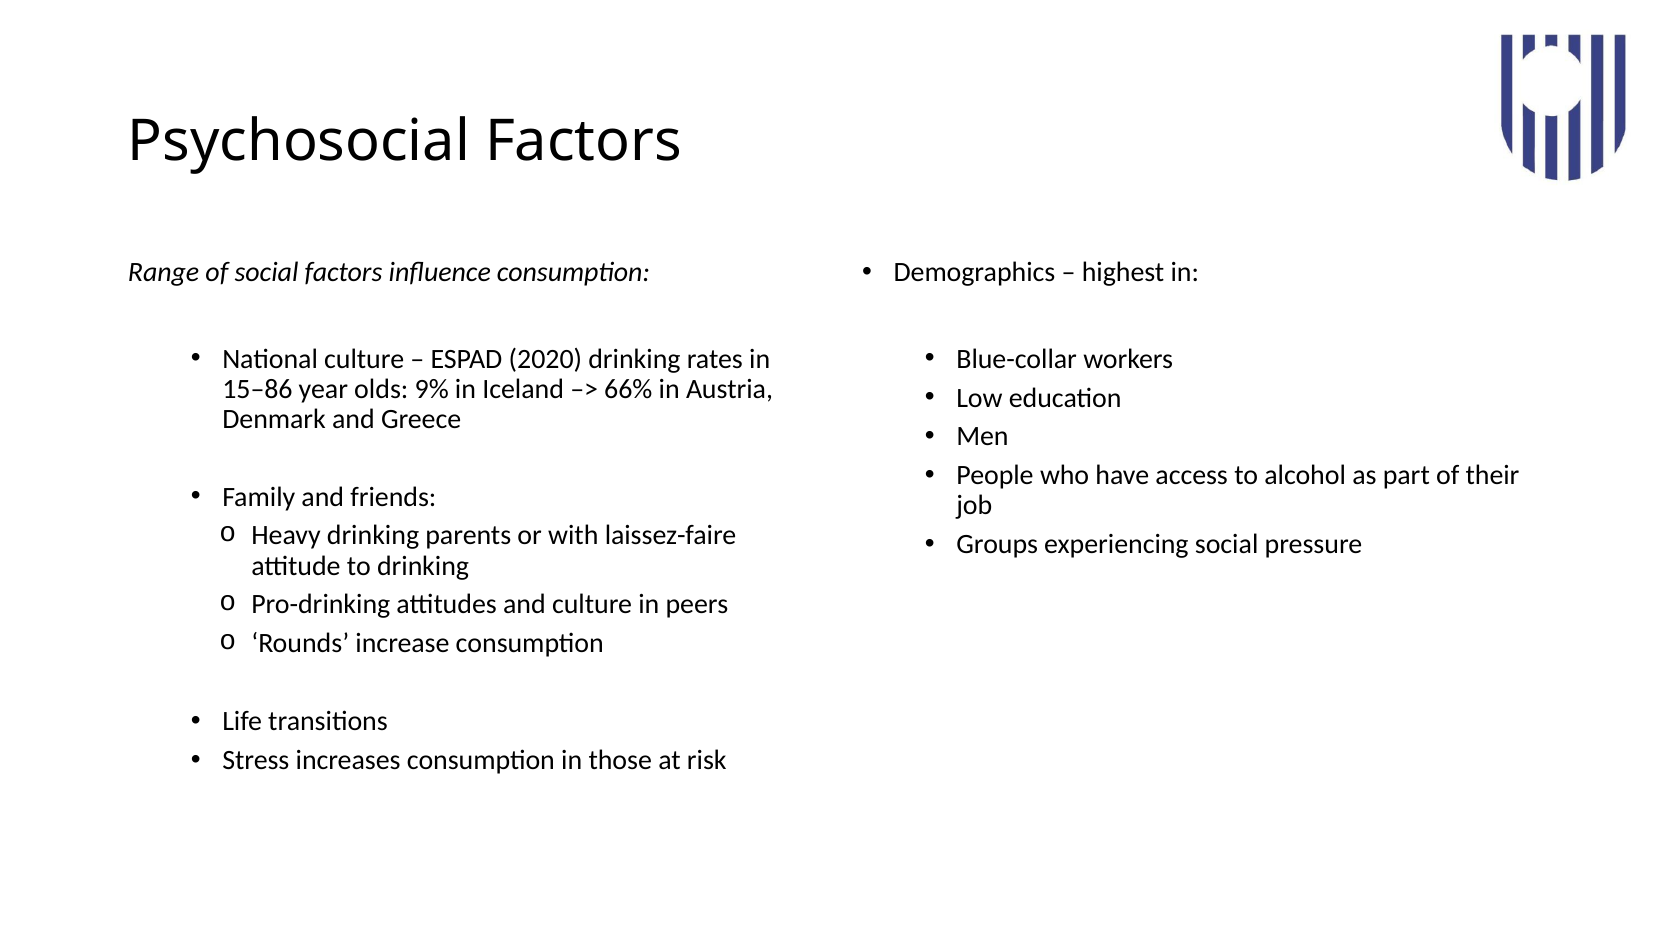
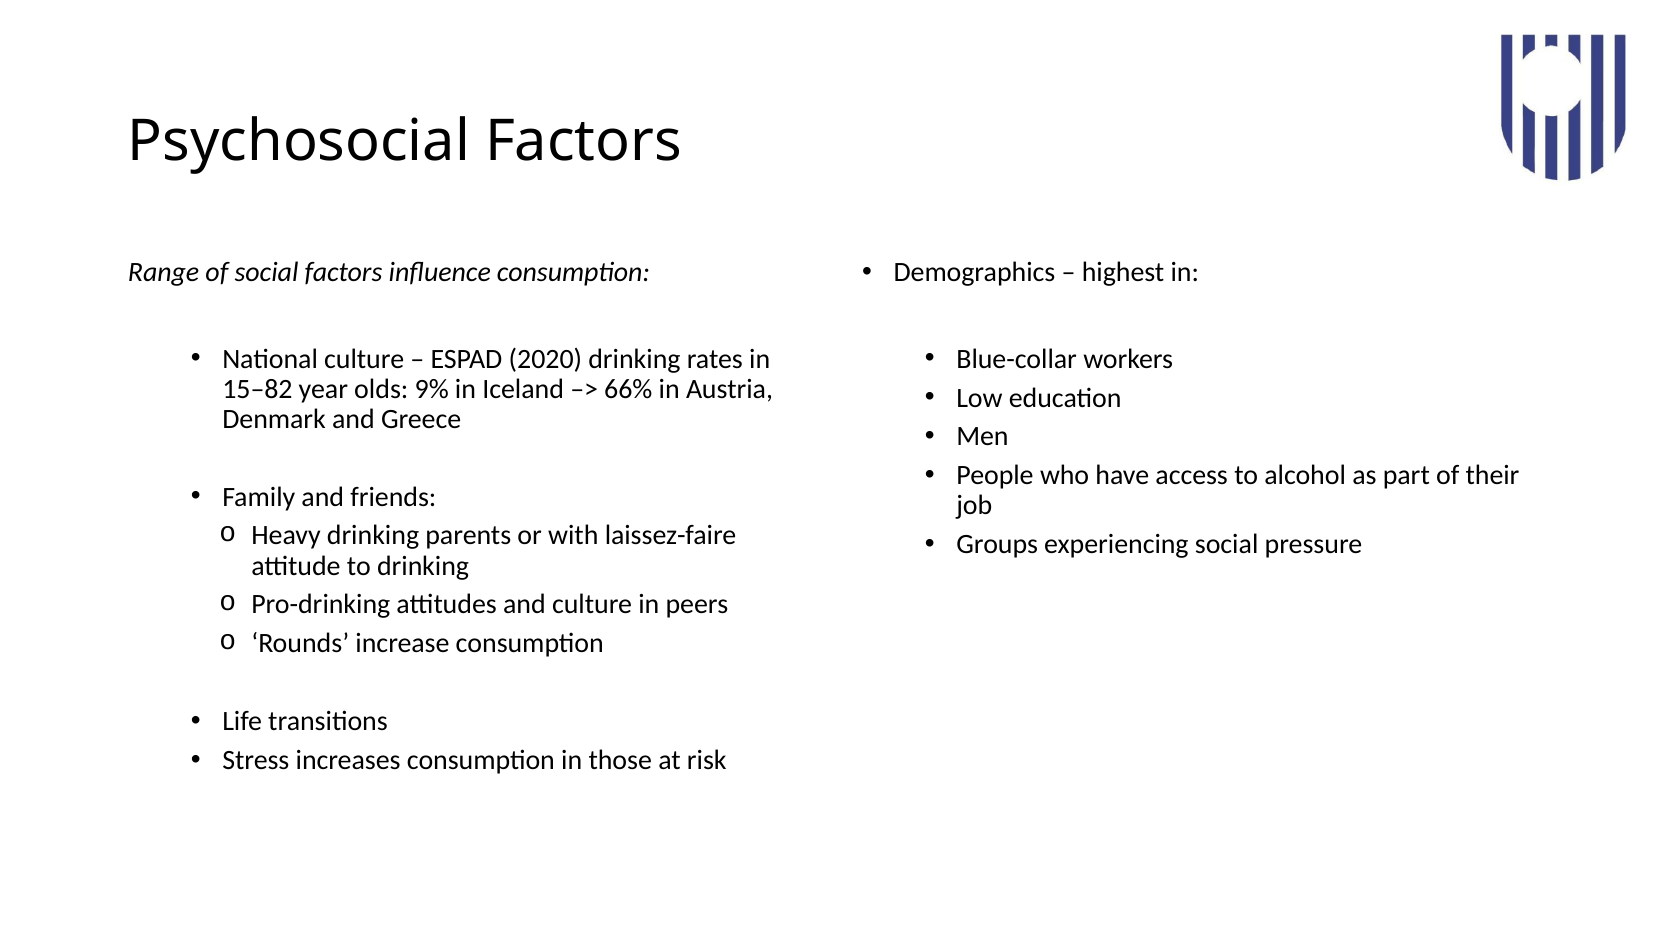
15–86: 15–86 -> 15–82 (257, 389)
